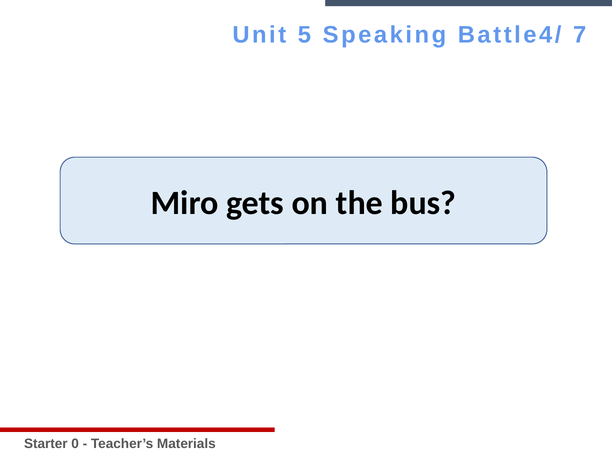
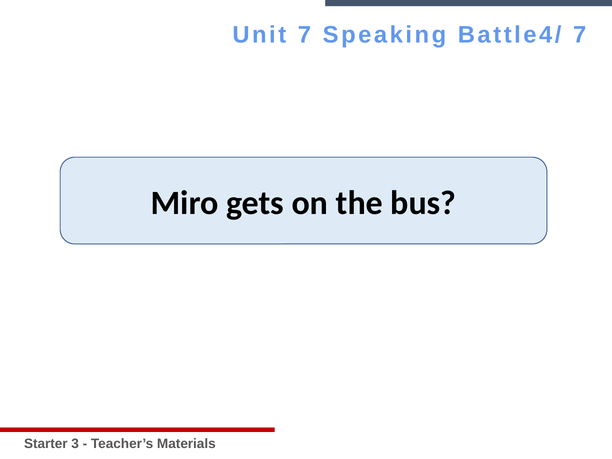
Unit 5: 5 -> 7 (304, 35)
0: 0 -> 3 (75, 444)
